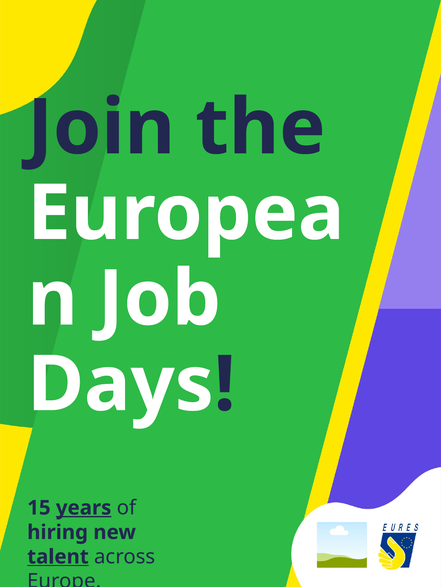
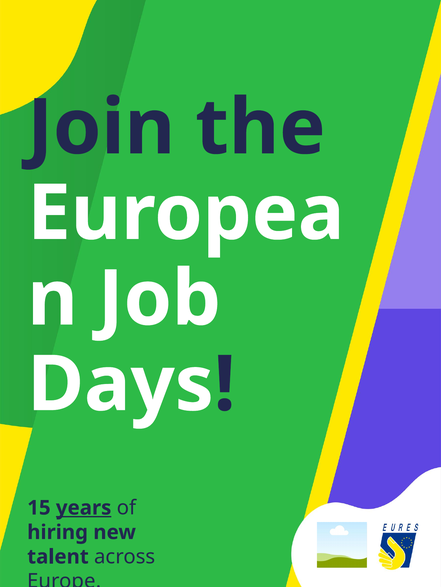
talent underline: present -> none (58, 558)
